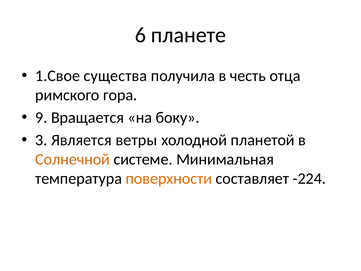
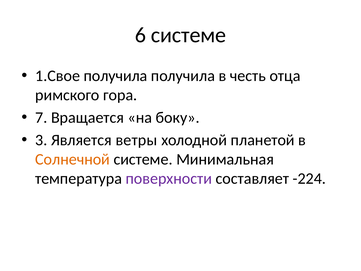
6 планете: планете -> системе (189, 35)
1.Свое существа: существа -> получила (116, 76)
9: 9 -> 7 (41, 117)
поверхности colour: orange -> purple (169, 178)
